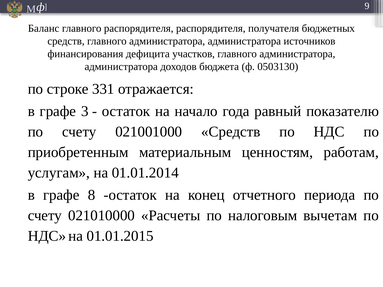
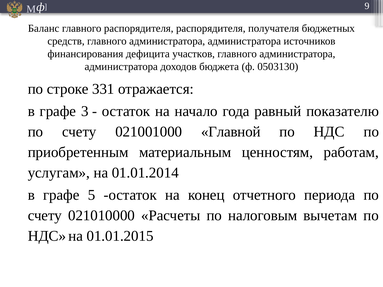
021001000 Средств: Средств -> Главной (231, 132)
8: 8 -> 5 (92, 195)
